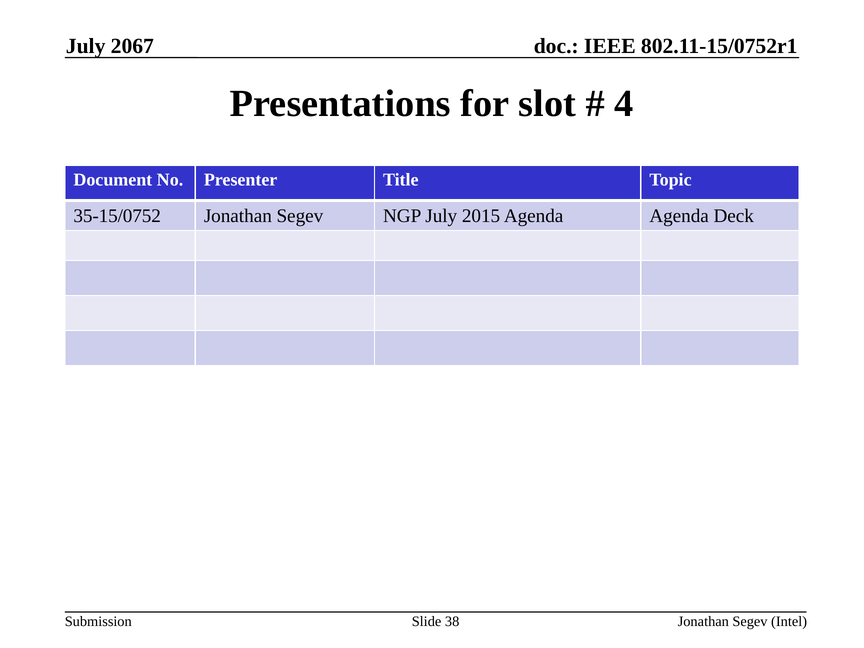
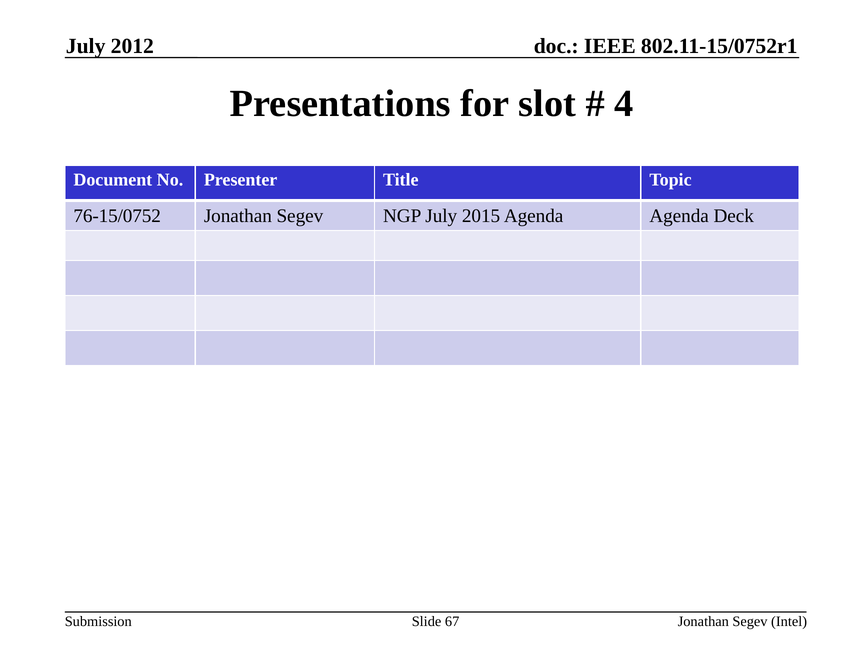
2067: 2067 -> 2012 (132, 46)
35-15/0752: 35-15/0752 -> 76-15/0752 (117, 216)
38: 38 -> 67 (452, 621)
